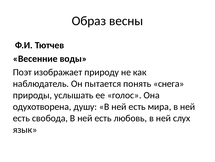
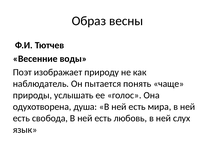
снега: снега -> чаще (169, 83)
душу: душу -> душа (85, 106)
